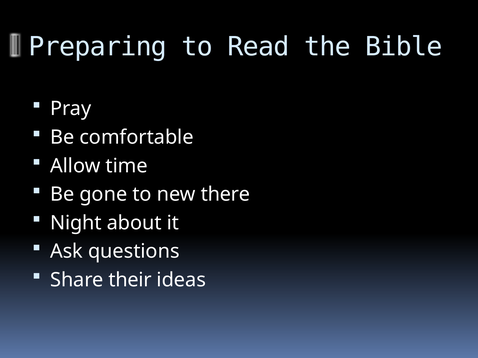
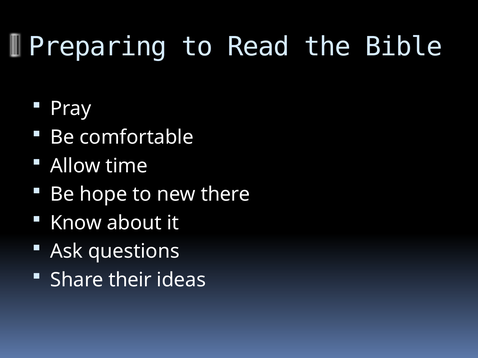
gone: gone -> hope (103, 195)
Night: Night -> Know (76, 223)
